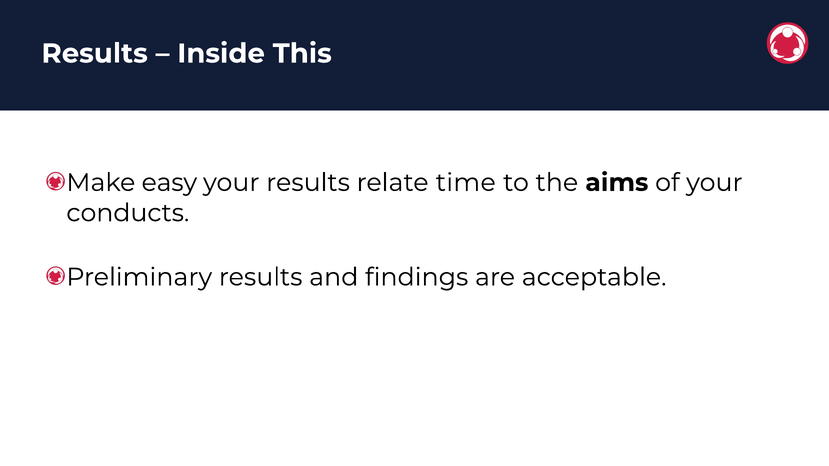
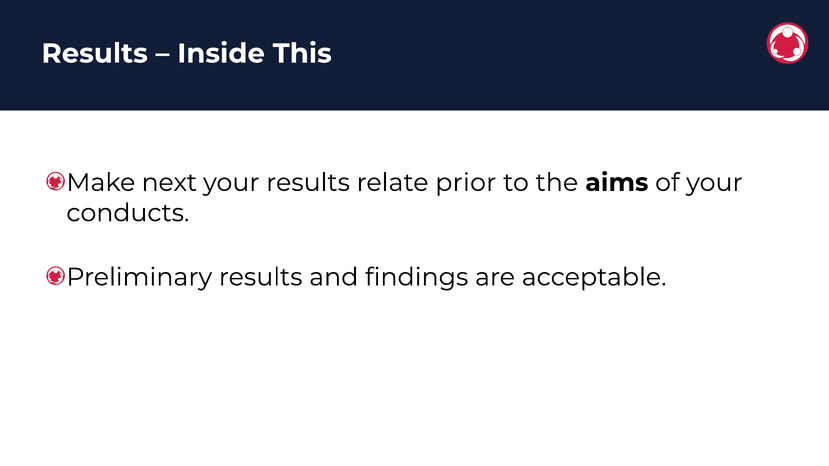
easy: easy -> next (169, 183)
time: time -> prior (466, 183)
